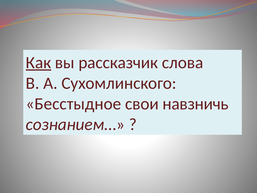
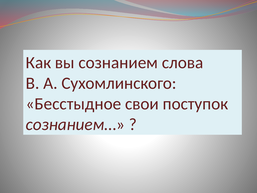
Как underline: present -> none (38, 63)
рассказчик: рассказчик -> сознанием (118, 63)
навзничь: навзничь -> поступок (195, 104)
